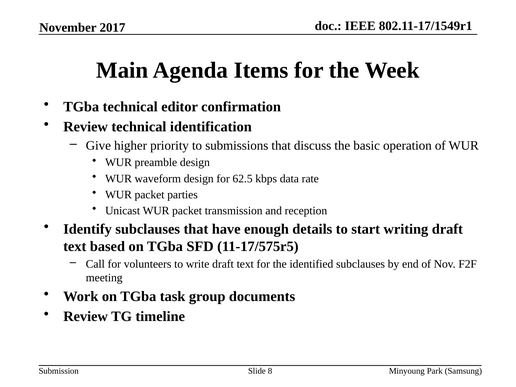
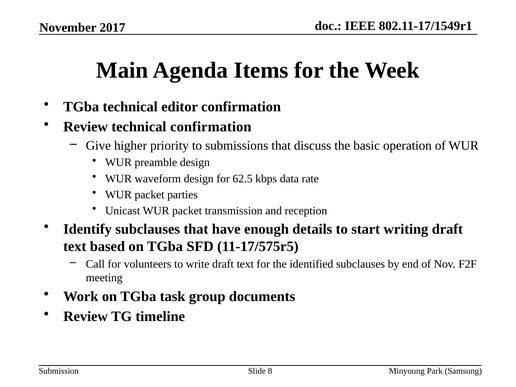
technical identification: identification -> confirmation (211, 127)
